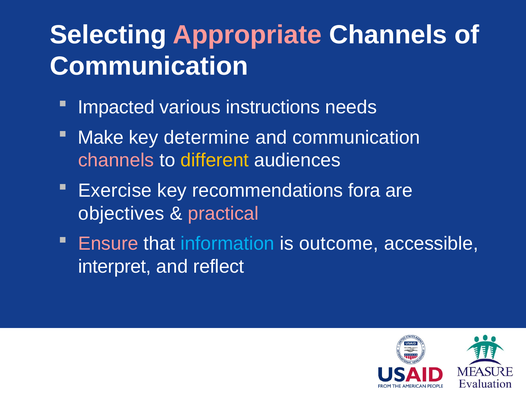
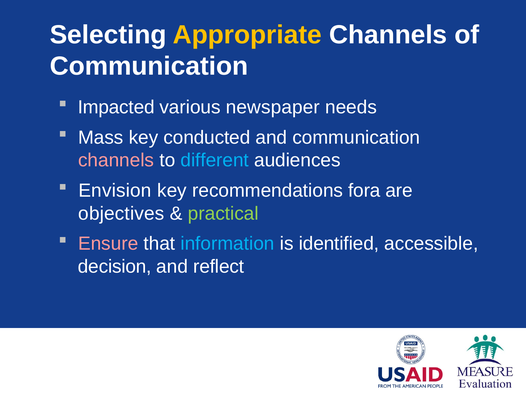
Appropriate colour: pink -> yellow (247, 35)
instructions: instructions -> newspaper (273, 107)
Make: Make -> Mass (101, 138)
determine: determine -> conducted (207, 138)
different colour: yellow -> light blue (215, 161)
Exercise: Exercise -> Envision (115, 191)
practical colour: pink -> light green (223, 214)
outcome: outcome -> identified (339, 244)
interpret: interpret -> decision (115, 267)
